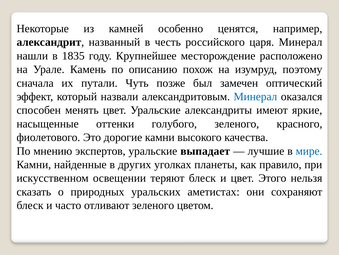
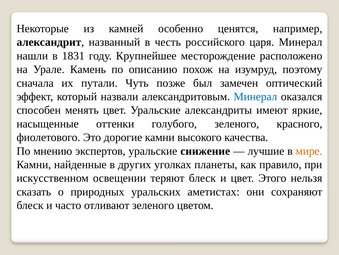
1835: 1835 -> 1831 (73, 56)
выпадает: выпадает -> снижение (205, 151)
мире colour: blue -> orange (309, 151)
